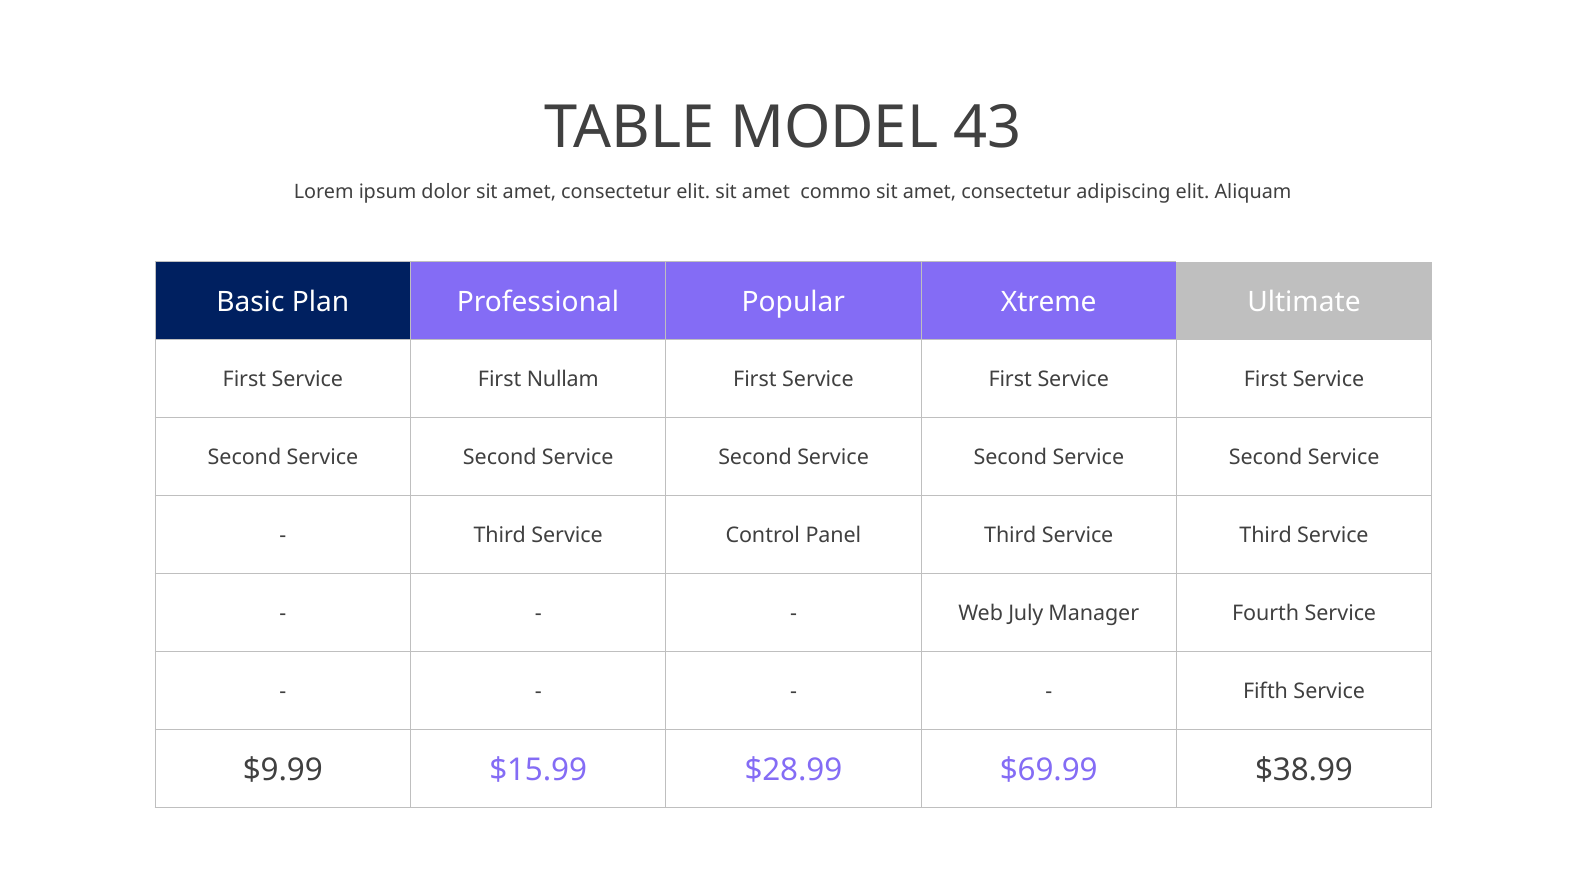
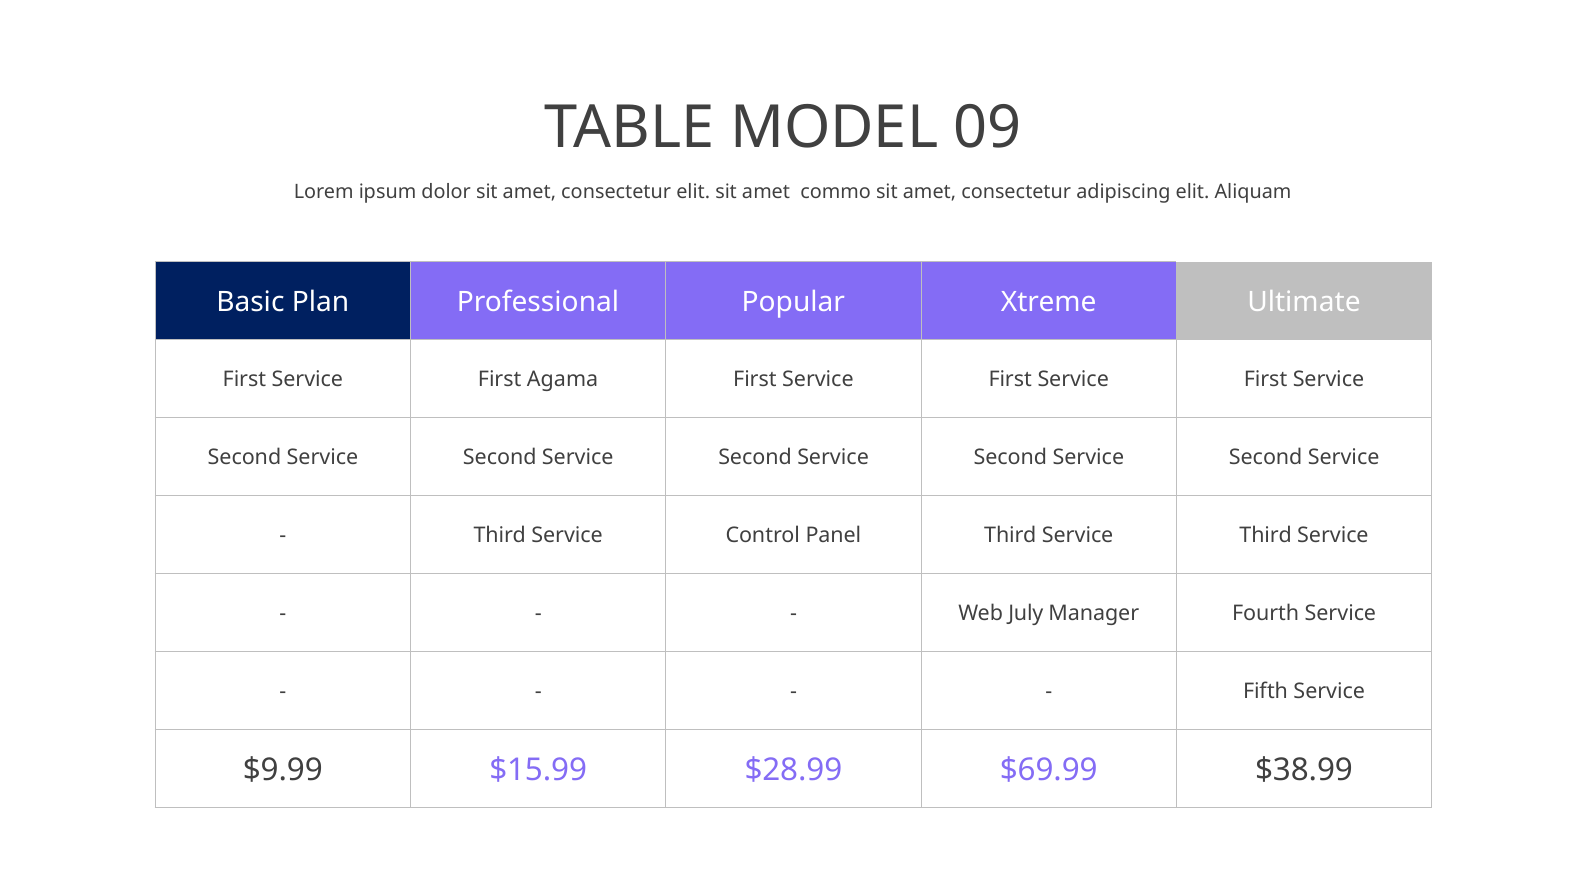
43: 43 -> 09 (988, 128)
Nullam: Nullam -> Agama (563, 380)
